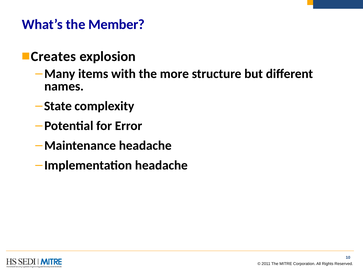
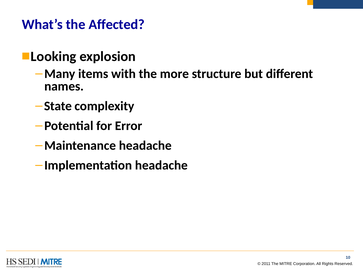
Member: Member -> Affected (117, 25)
Creates: Creates -> Looking (54, 57)
